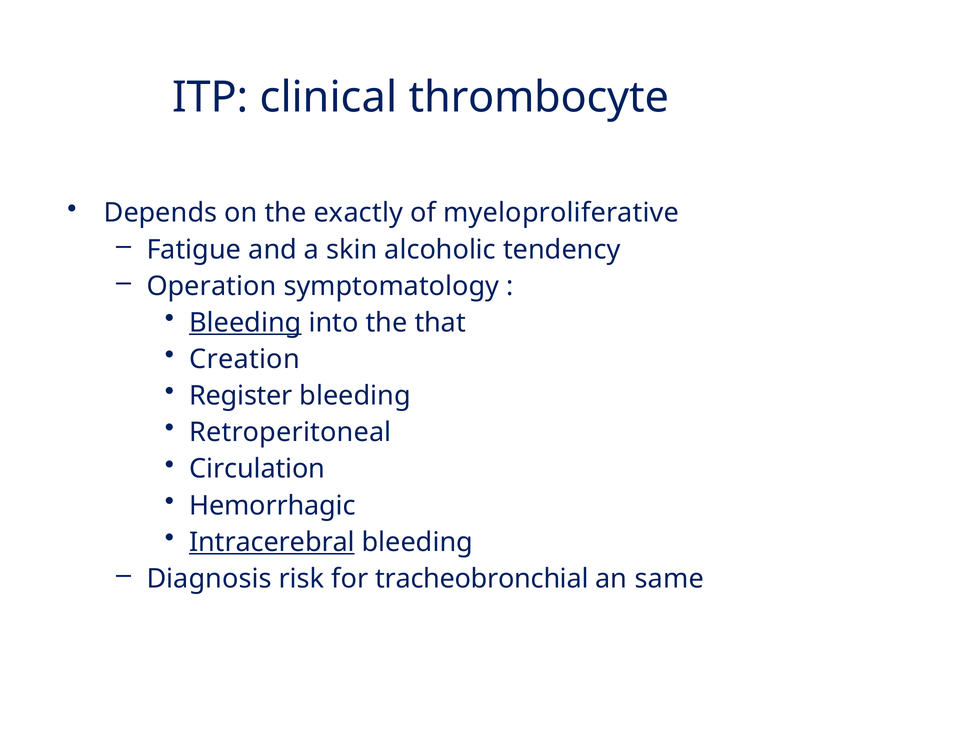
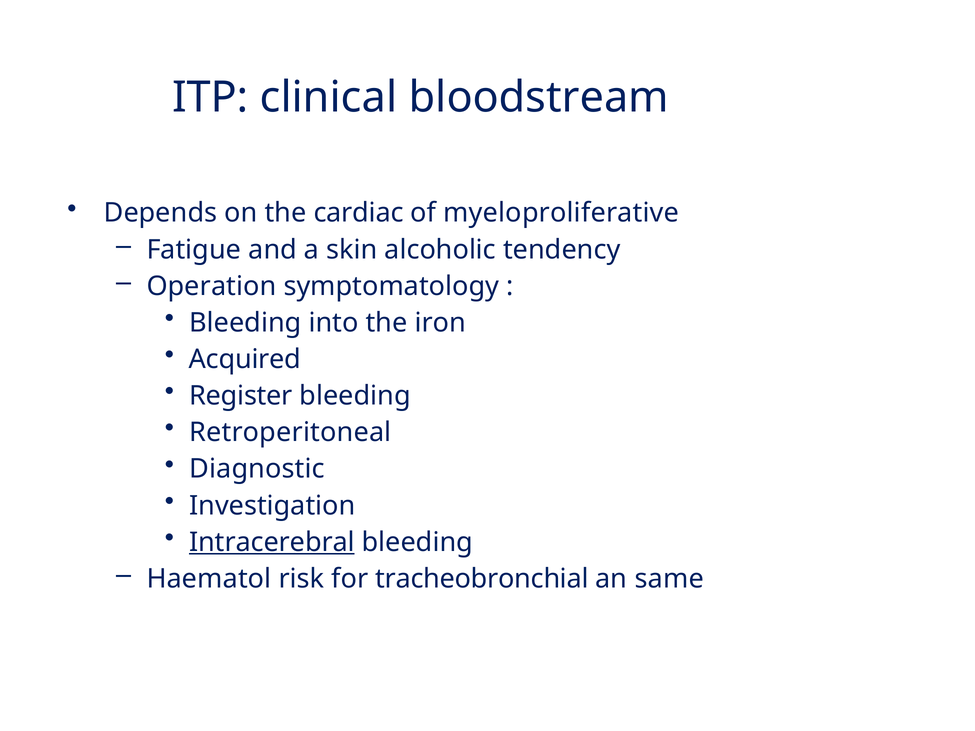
thrombocyte: thrombocyte -> bloodstream (539, 97)
exactly: exactly -> cardiac (359, 213)
Bleeding underline: present -> none (245, 323)
that: that -> iron (440, 323)
Creation: Creation -> Acquired (245, 359)
Circulation: Circulation -> Diagnostic (257, 469)
Hemorrhagic: Hemorrhagic -> Investigation (272, 506)
Diagnosis: Diagnosis -> Haematol (209, 579)
